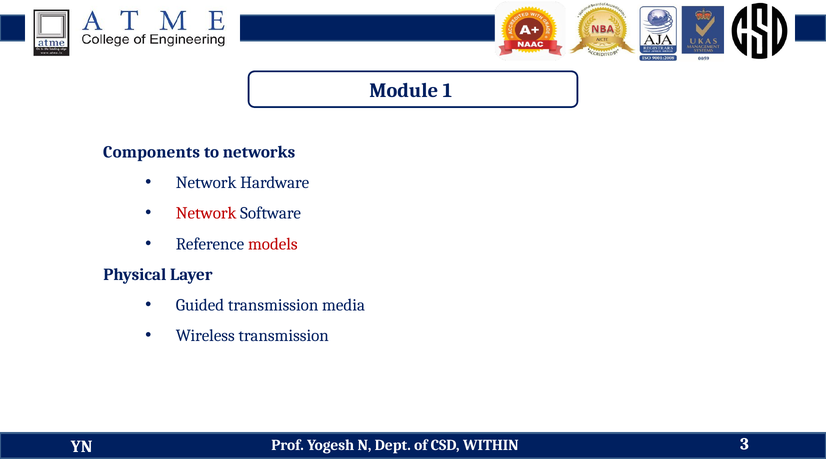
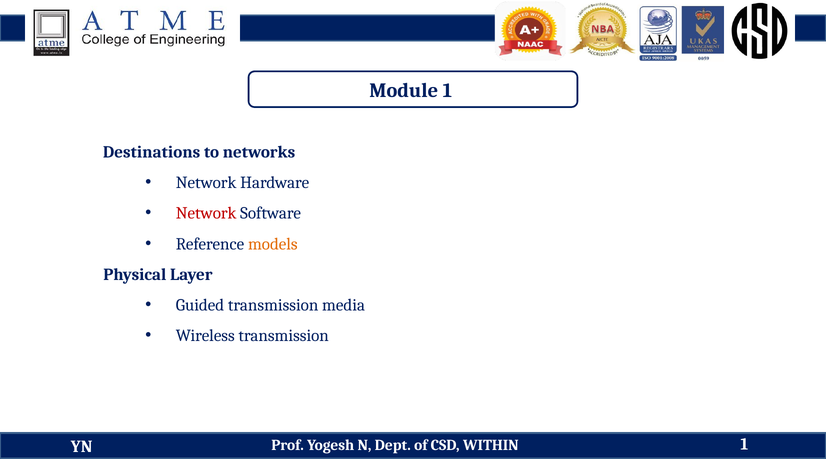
Components: Components -> Destinations (152, 152)
models colour: red -> orange (273, 244)
YN 3: 3 -> 1 (744, 444)
